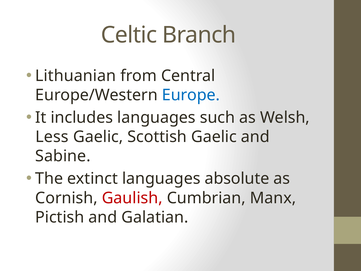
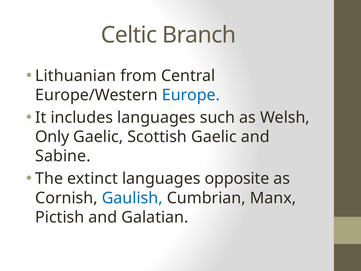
Less: Less -> Only (52, 137)
absolute: absolute -> opposite (237, 179)
Gaulish colour: red -> blue (132, 198)
